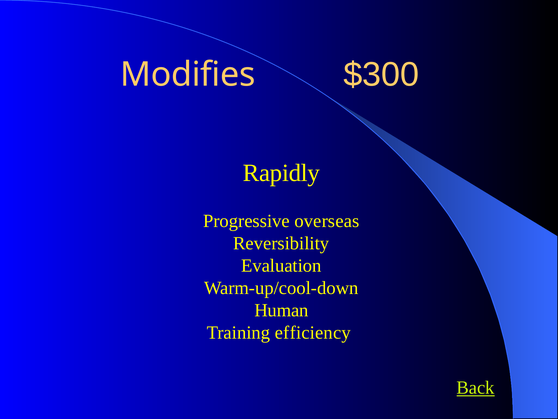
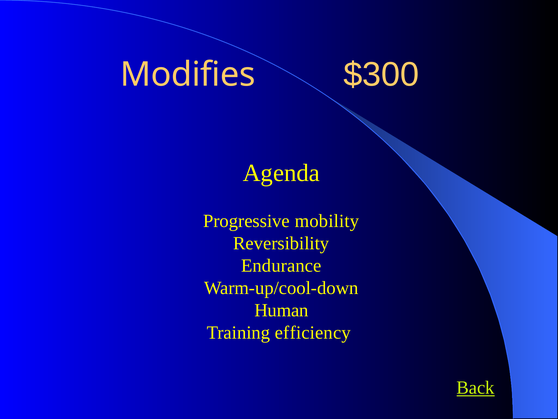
Rapidly: Rapidly -> Agenda (281, 173)
overseas: overseas -> mobility (327, 221)
Evaluation: Evaluation -> Endurance (281, 265)
